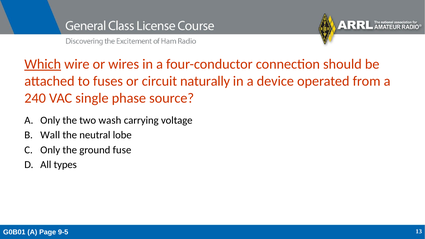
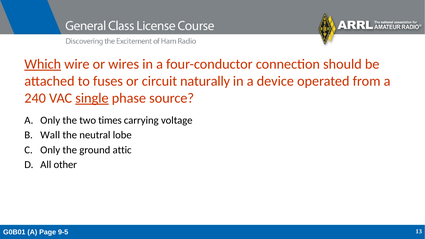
single underline: none -> present (92, 98)
wash: wash -> times (110, 120)
fuse: fuse -> attic (122, 150)
types: types -> other (65, 165)
